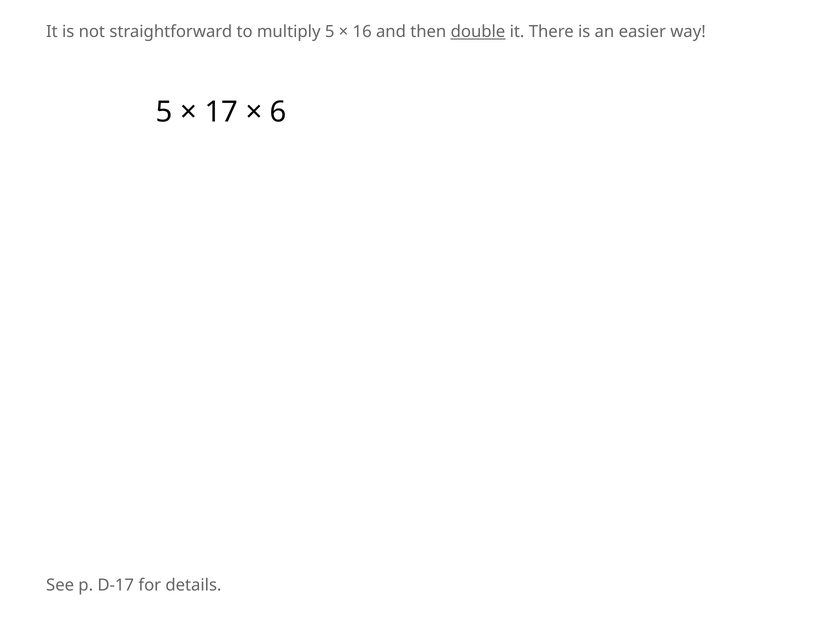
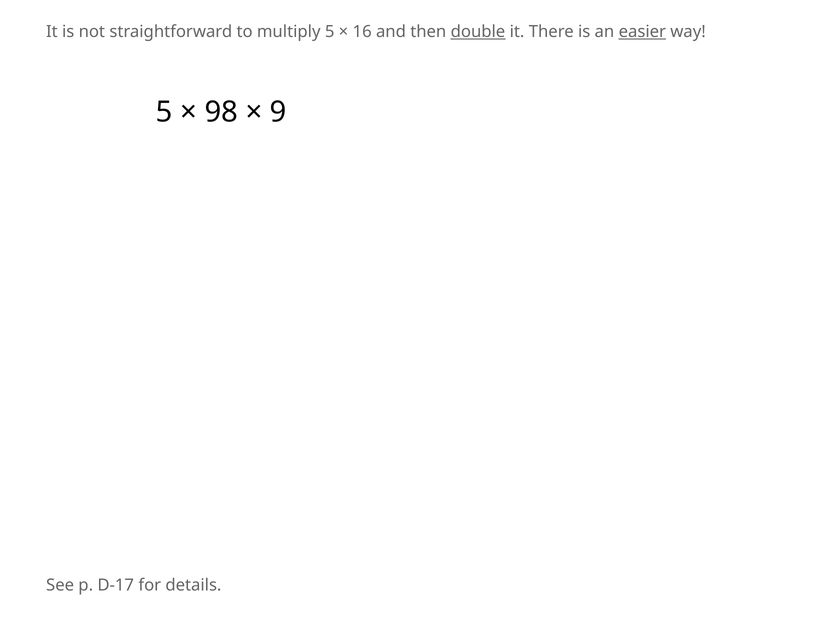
easier underline: none -> present (642, 32)
17: 17 -> 98 (221, 112)
6: 6 -> 9 (278, 112)
